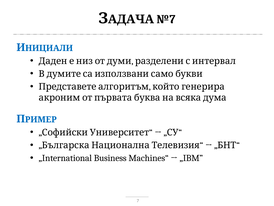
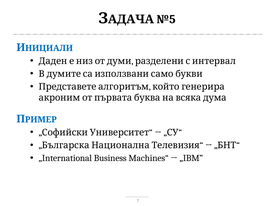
№7: №7 -> №5 (166, 19)
